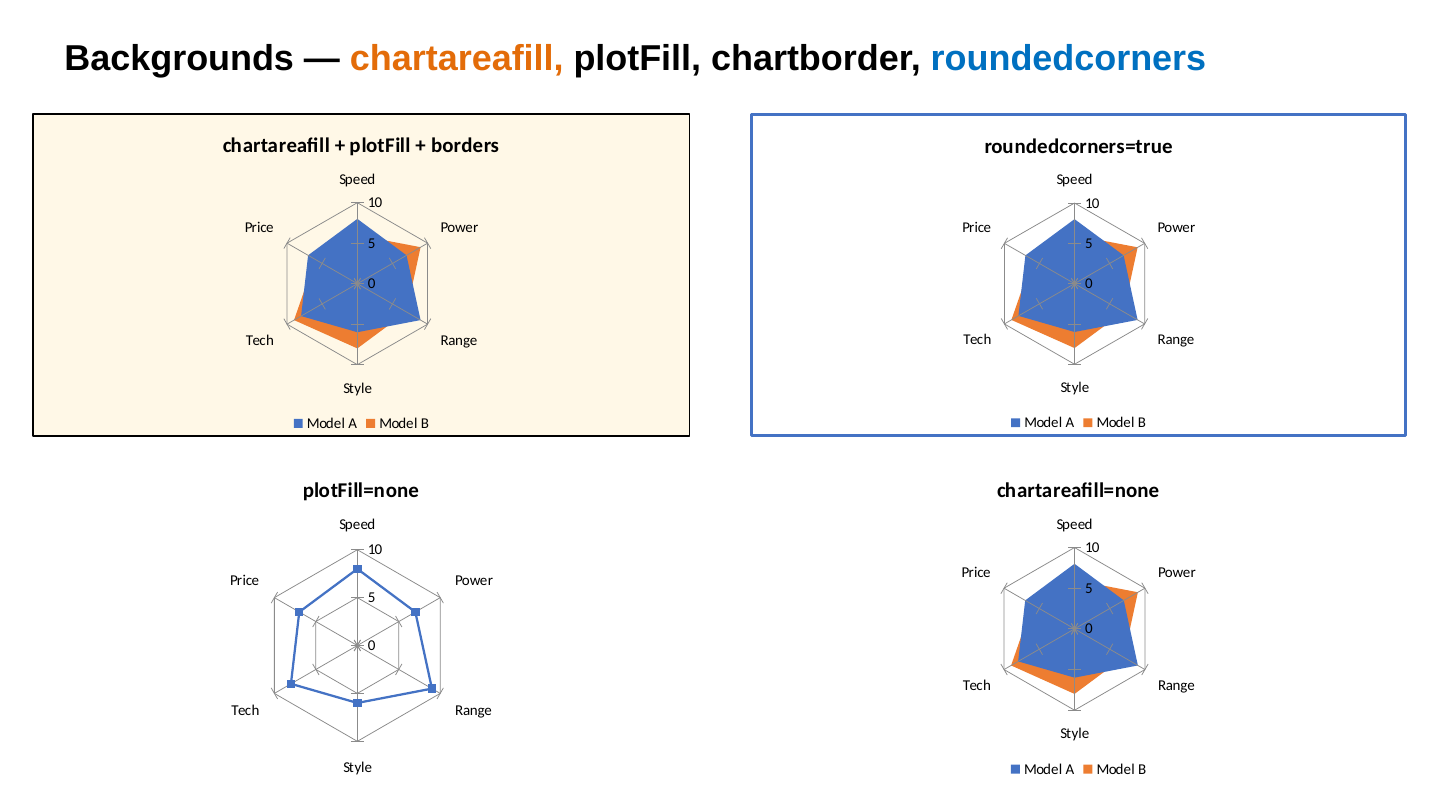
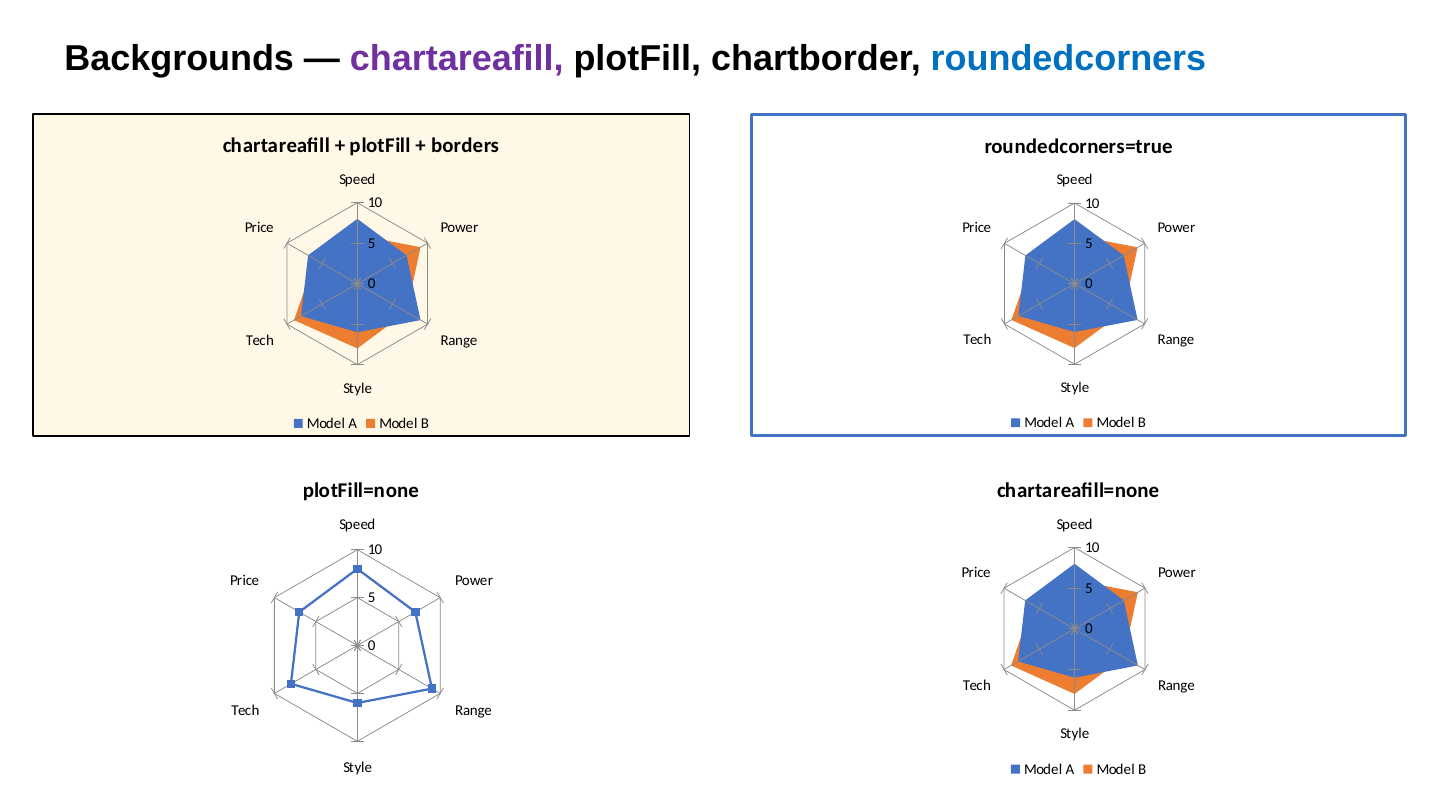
chartareafill colour: orange -> purple (457, 58)
